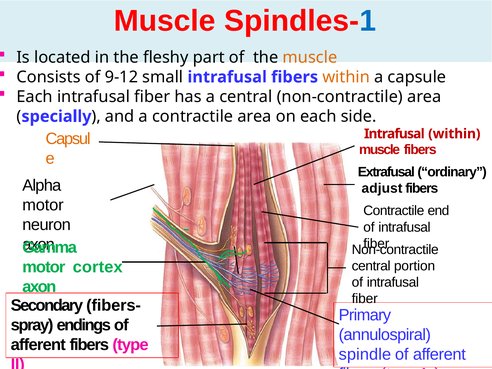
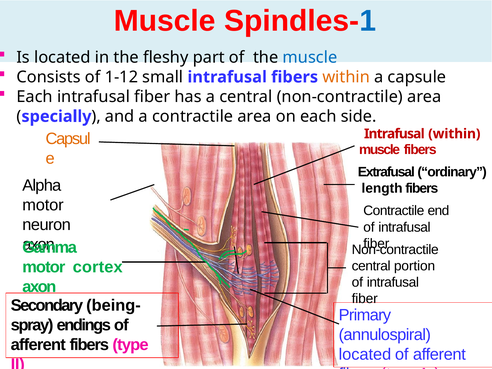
muscle colour: orange -> blue (310, 57)
9-12: 9-12 -> 1-12 (121, 77)
adjust: adjust -> length (382, 188)
fibers-: fibers- -> being- (113, 305)
spindle: spindle -> located (365, 354)
